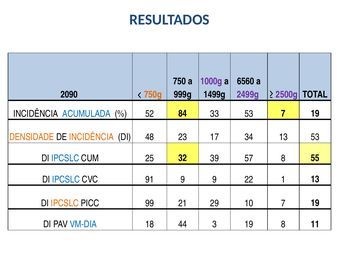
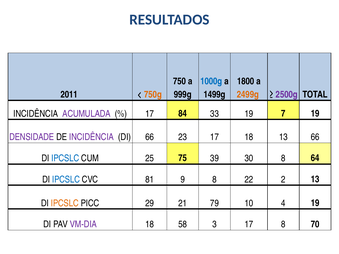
1000g colour: purple -> blue (211, 81)
6560: 6560 -> 1800 (246, 81)
2090: 2090 -> 2011 (69, 95)
2499g colour: purple -> orange (248, 95)
ACUMULADA colour: blue -> purple (87, 114)
52: 52 -> 17 (150, 114)
33 53: 53 -> 19 (249, 114)
DENSIDADE colour: orange -> purple (32, 137)
INCIDÊNCIA colour: orange -> purple (91, 137)
DI 48: 48 -> 66 (150, 137)
17 34: 34 -> 18 (249, 137)
13 53: 53 -> 66 (315, 137)
32: 32 -> 75 (183, 158)
57: 57 -> 30 (249, 158)
55: 55 -> 64 (315, 158)
91: 91 -> 81 (150, 180)
9 9: 9 -> 8 (215, 180)
1: 1 -> 2 (283, 180)
99: 99 -> 29 (150, 203)
29: 29 -> 79 (215, 203)
10 7: 7 -> 4 (283, 203)
VM-DIA colour: blue -> purple (83, 225)
44: 44 -> 58 (183, 225)
3 19: 19 -> 17 (249, 225)
11: 11 -> 70 (315, 224)
